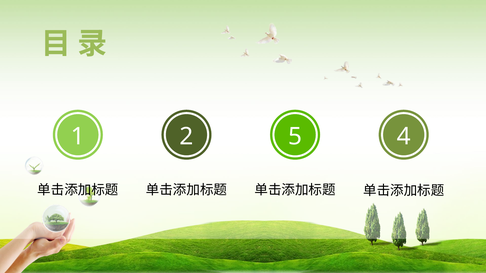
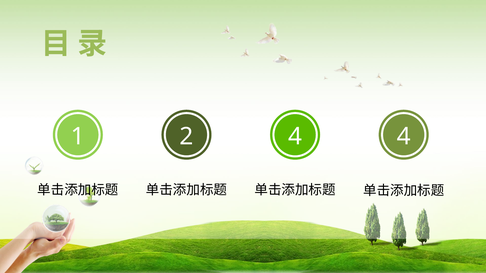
2 5: 5 -> 4 (295, 137)
